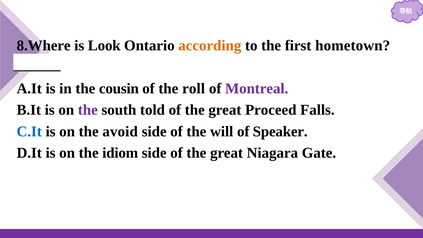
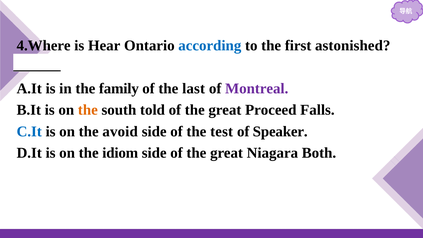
8.Where: 8.Where -> 4.Where (44, 46)
Look: Look -> Hear (104, 46)
according colour: orange -> blue (210, 46)
hometown: hometown -> astonished (353, 46)
cousin: cousin -> family (119, 89)
roll: roll -> last (194, 89)
the colour: purple -> orange (88, 110)
will: will -> test (222, 132)
Gate: Gate -> Both (319, 153)
